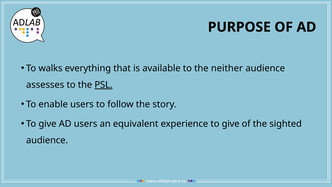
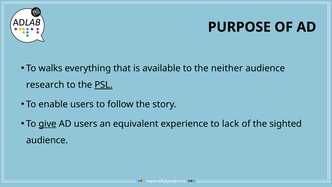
assesses: assesses -> research (45, 85)
give underline: none -> present (47, 124)
experience to give: give -> lack (231, 124)
